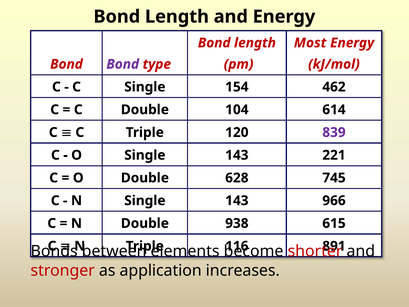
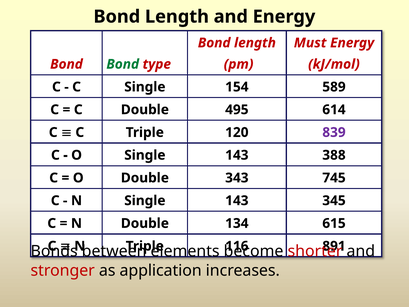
Most: Most -> Must (310, 43)
Bond colour: purple -> green (123, 64)
462: 462 -> 589 (334, 87)
104: 104 -> 495 (237, 110)
221: 221 -> 388 (334, 155)
628: 628 -> 343 (237, 178)
966: 966 -> 345 (334, 200)
938: 938 -> 134 (237, 223)
